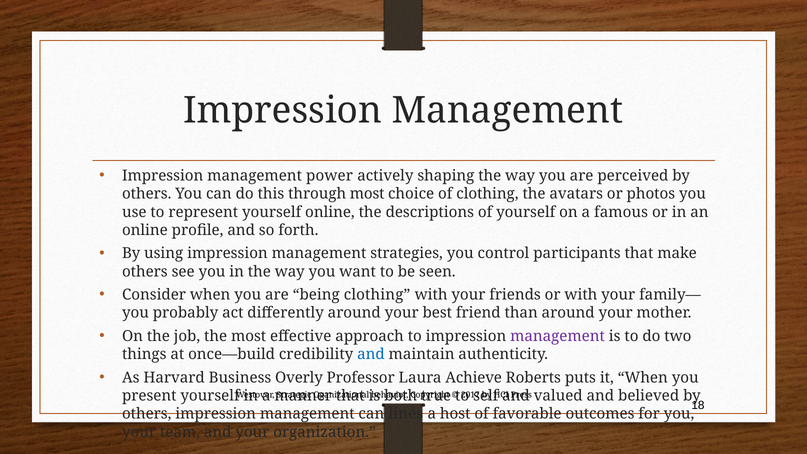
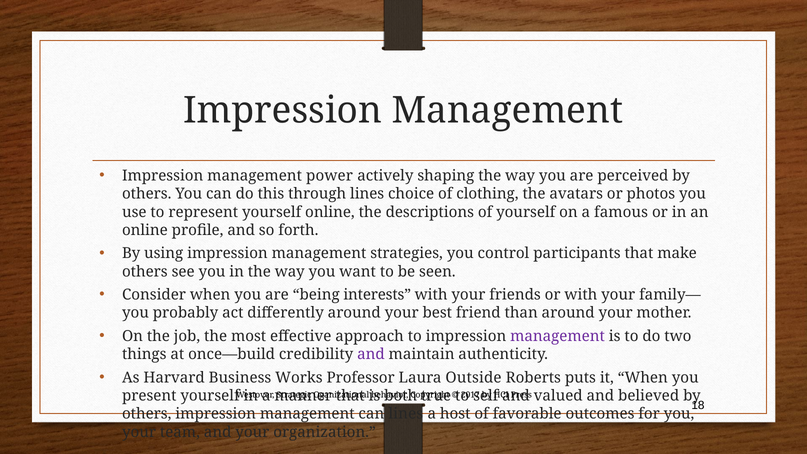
through most: most -> lines (367, 194)
being clothing: clothing -> interests (377, 295)
and colour: blue -> purple (371, 354)
Overly: Overly -> Works (299, 377)
Achieve: Achieve -> Outside (474, 377)
